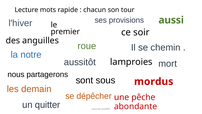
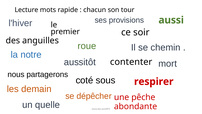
lamproies: lamproies -> contenter (131, 62)
sont: sont -> coté (84, 80)
mordus: mordus -> respirer (154, 81)
quitter: quitter -> quelle (48, 105)
